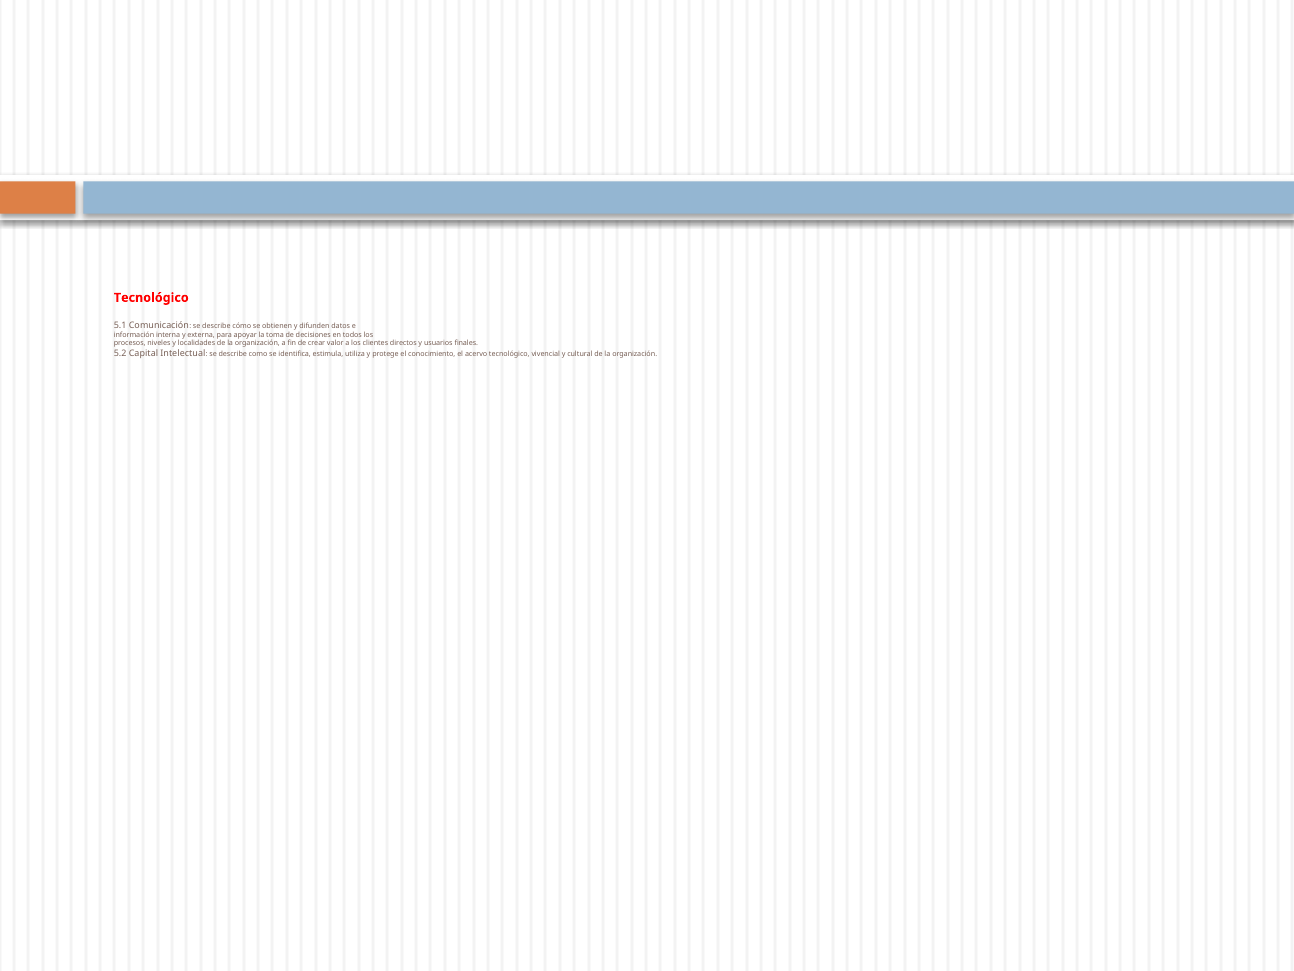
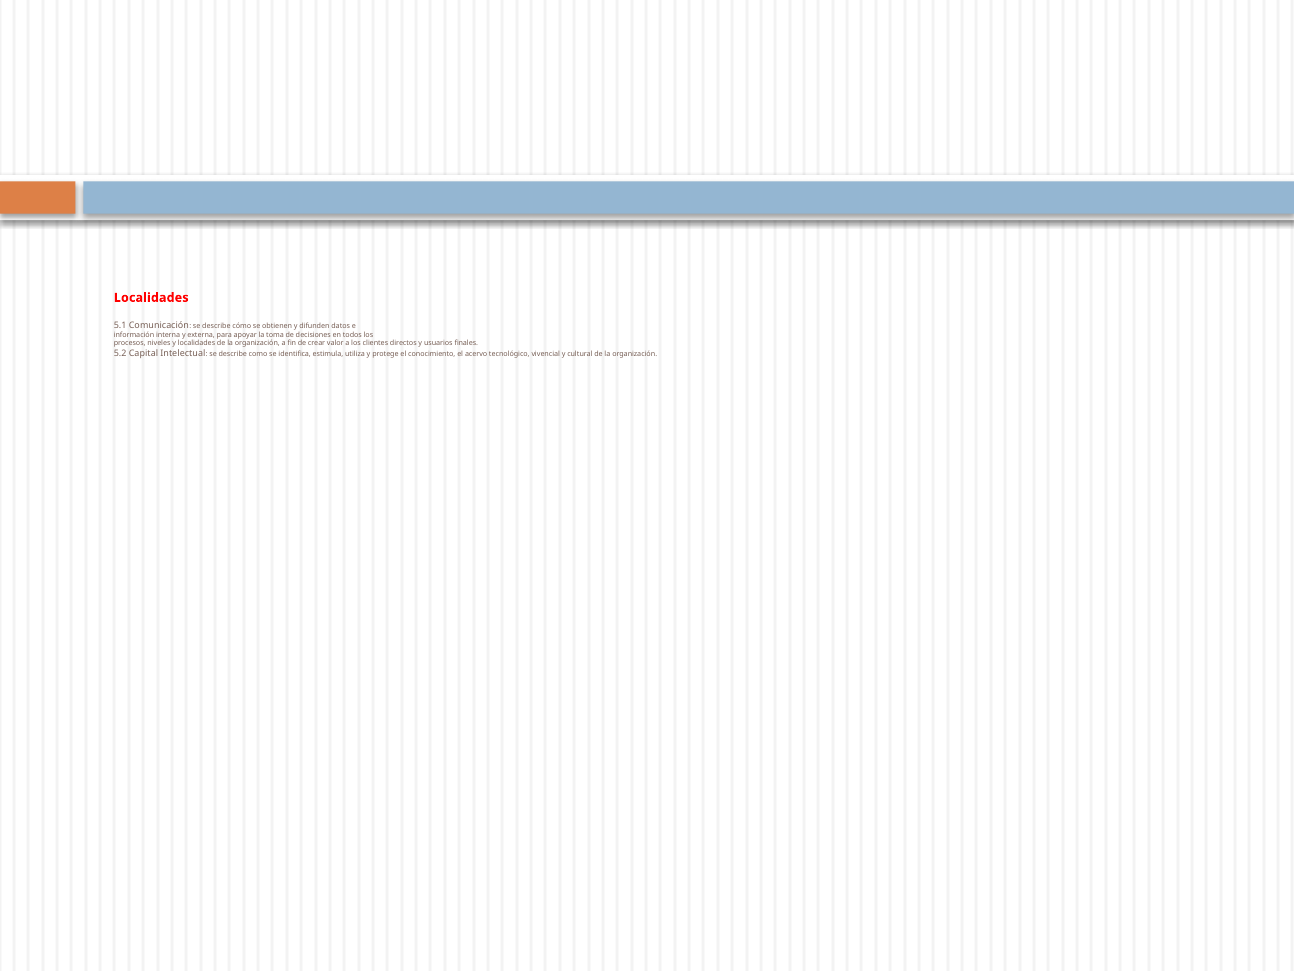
Tecnológico: Tecnológico -> Localidades (151, 297)
